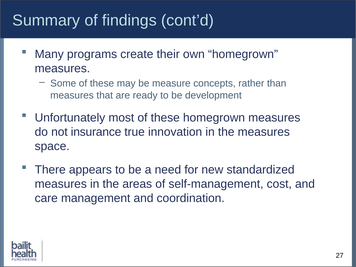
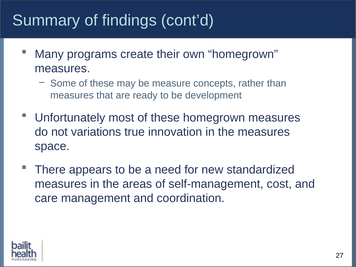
insurance: insurance -> variations (96, 132)
